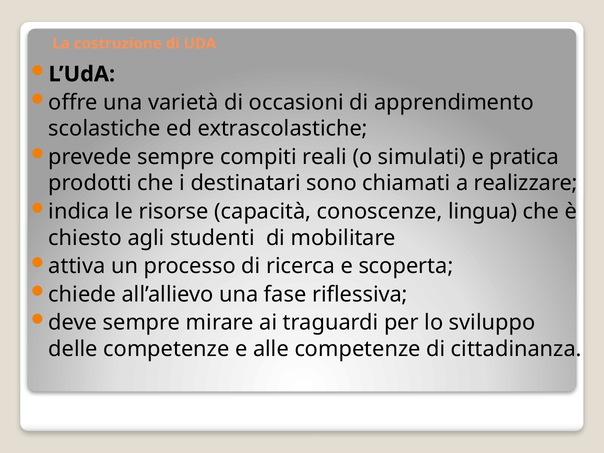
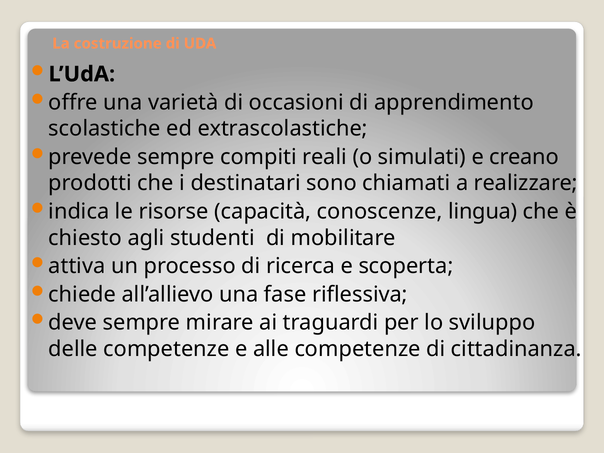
pratica: pratica -> creano (524, 157)
